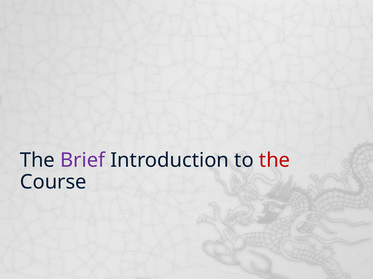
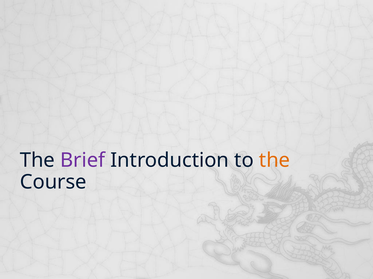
the colour: red -> orange (275, 161)
